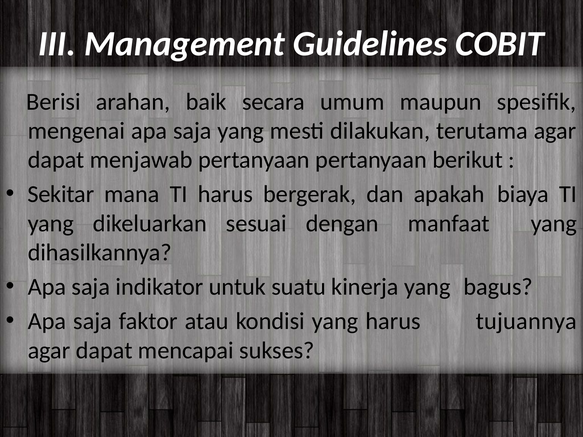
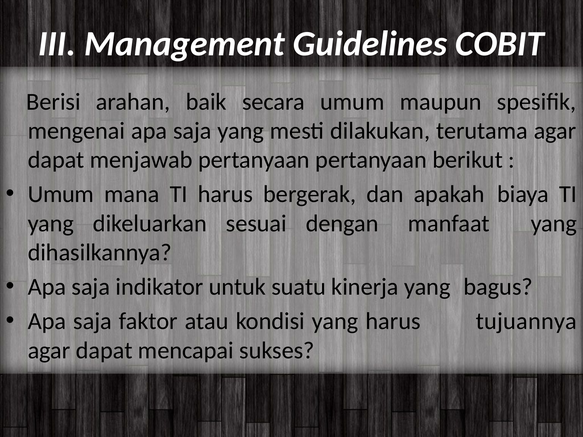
Sekitar: Sekitar -> Umum (61, 194)
